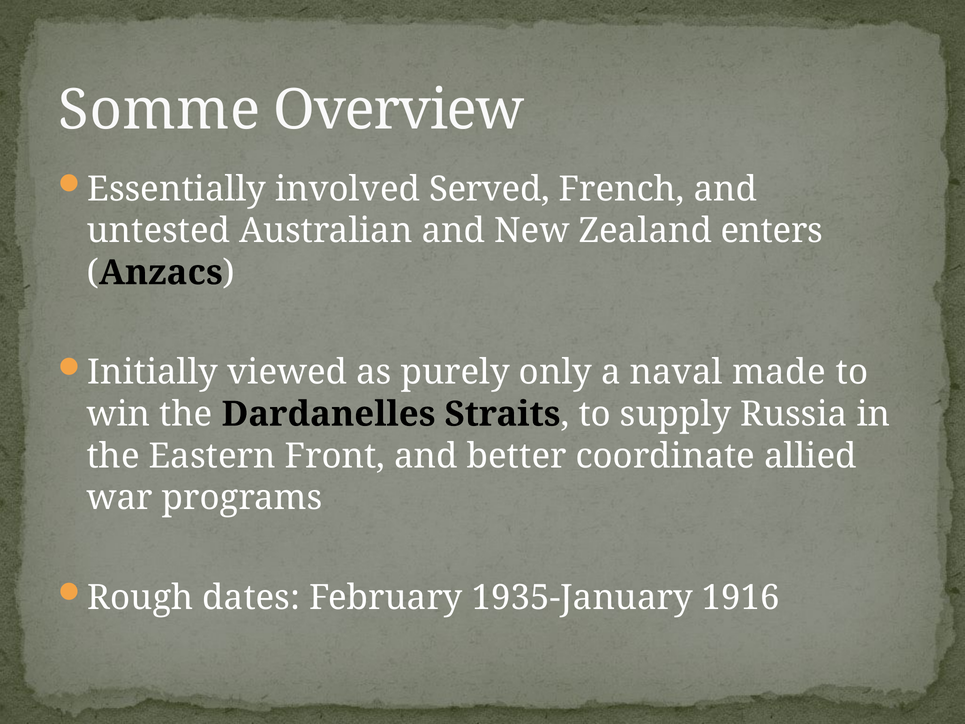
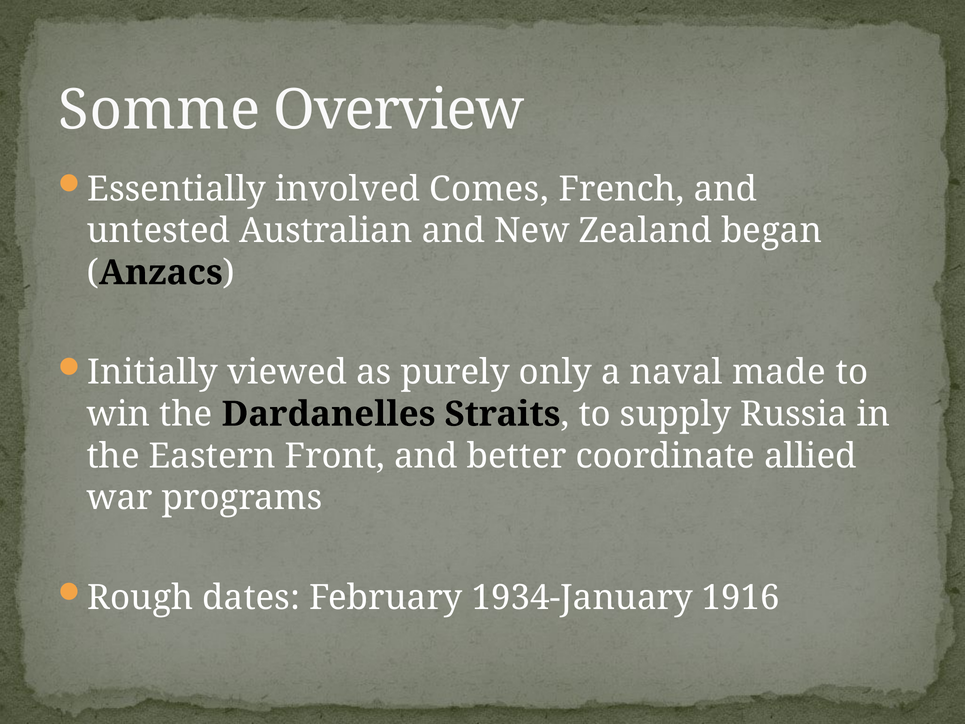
Served: Served -> Comes (489, 189)
enters: enters -> began (772, 231)
1935-January: 1935-January -> 1934-January (582, 597)
